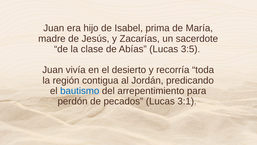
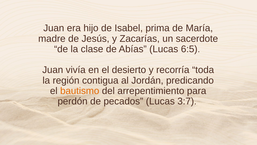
3:5: 3:5 -> 6:5 (189, 49)
bautismo colour: blue -> orange (80, 91)
3:1: 3:1 -> 3:7 (186, 101)
